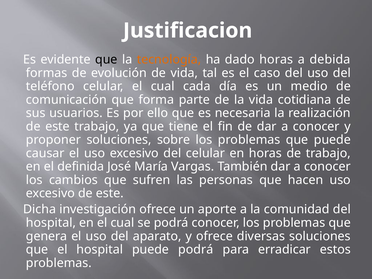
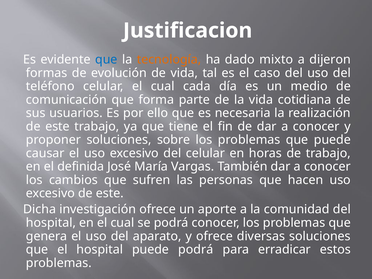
que colour: black -> blue (106, 60)
dado horas: horas -> mixto (276, 60)
debida: debida -> dijeron (330, 60)
